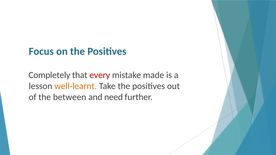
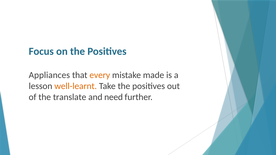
Completely: Completely -> Appliances (49, 75)
every colour: red -> orange (100, 75)
between: between -> translate (70, 97)
